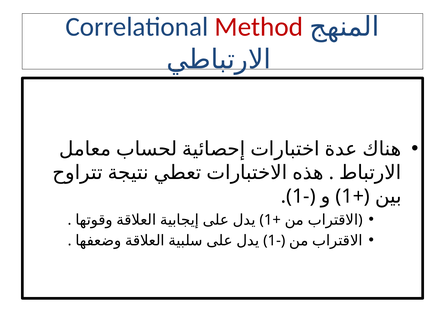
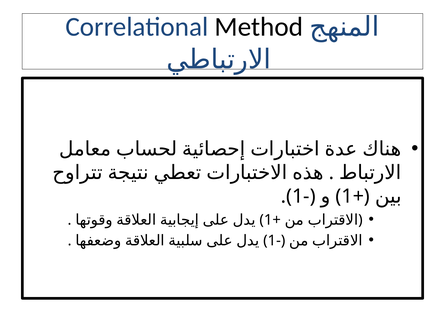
Method colour: red -> black (259, 27)
